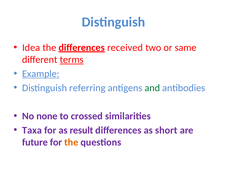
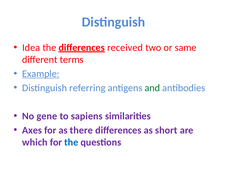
terms underline: present -> none (72, 60)
none: none -> gene (47, 116)
crossed: crossed -> sapiens (87, 116)
Taxa: Taxa -> Axes (32, 130)
result: result -> there (81, 130)
future: future -> which (35, 142)
the colour: orange -> blue (71, 142)
